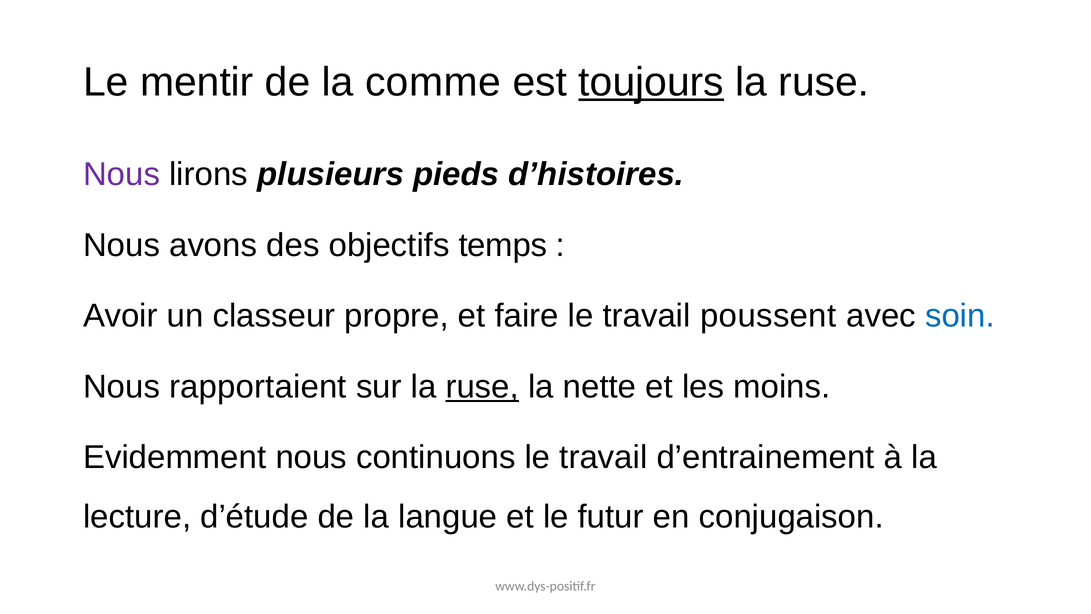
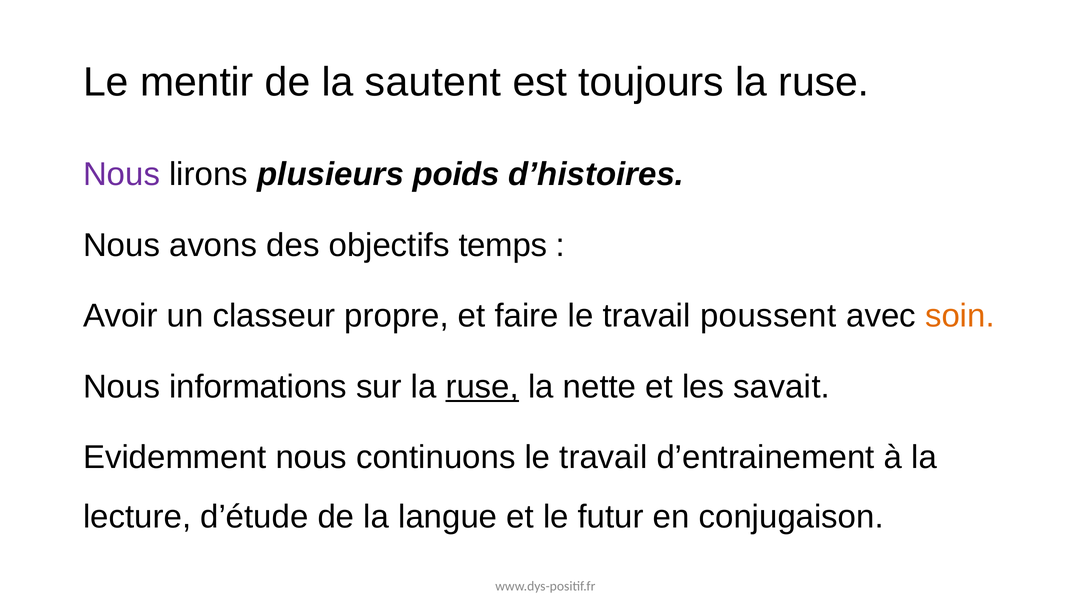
comme: comme -> sautent (433, 82)
toujours underline: present -> none (651, 82)
pieds: pieds -> poids (456, 174)
soin colour: blue -> orange (960, 316)
rapportaient: rapportaient -> informations (258, 386)
moins: moins -> savait (782, 386)
